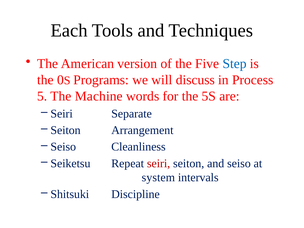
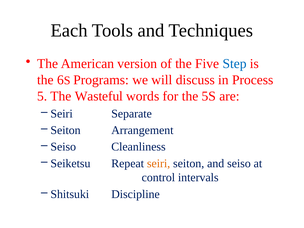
0: 0 -> 6 (60, 80)
Machine: Machine -> Wasteful (99, 96)
seiri colour: red -> orange (159, 163)
system: system -> control (158, 178)
